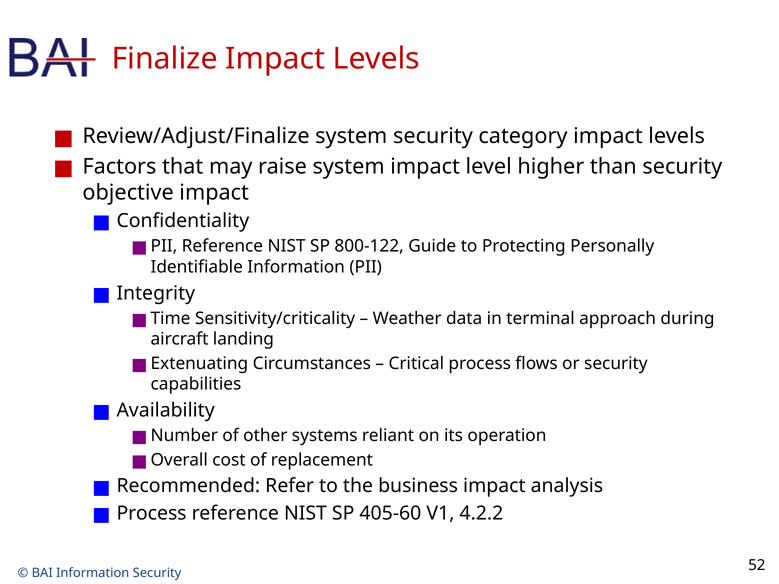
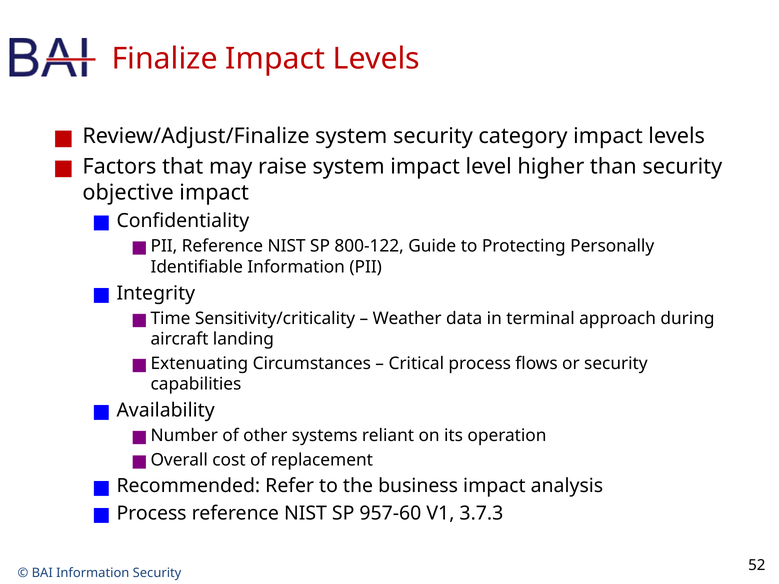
405-60: 405-60 -> 957-60 (390, 514)
4.2.2: 4.2.2 -> 3.7.3 (481, 514)
